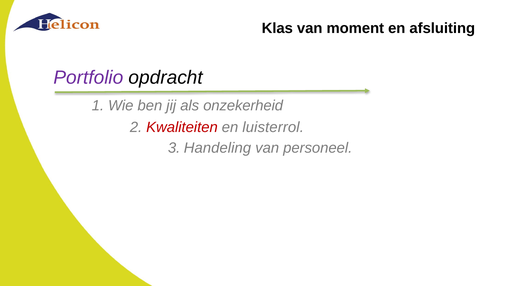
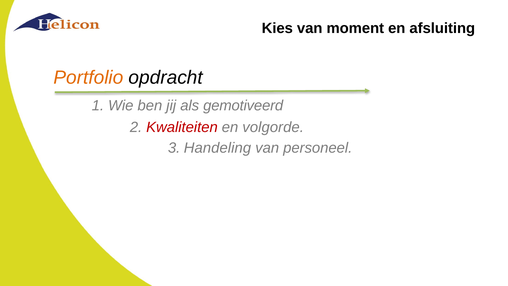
Klas: Klas -> Kies (277, 28)
Portfolio colour: purple -> orange (89, 77)
onzekerheid: onzekerheid -> gemotiveerd (243, 105)
luisterrol: luisterrol -> volgorde (273, 127)
